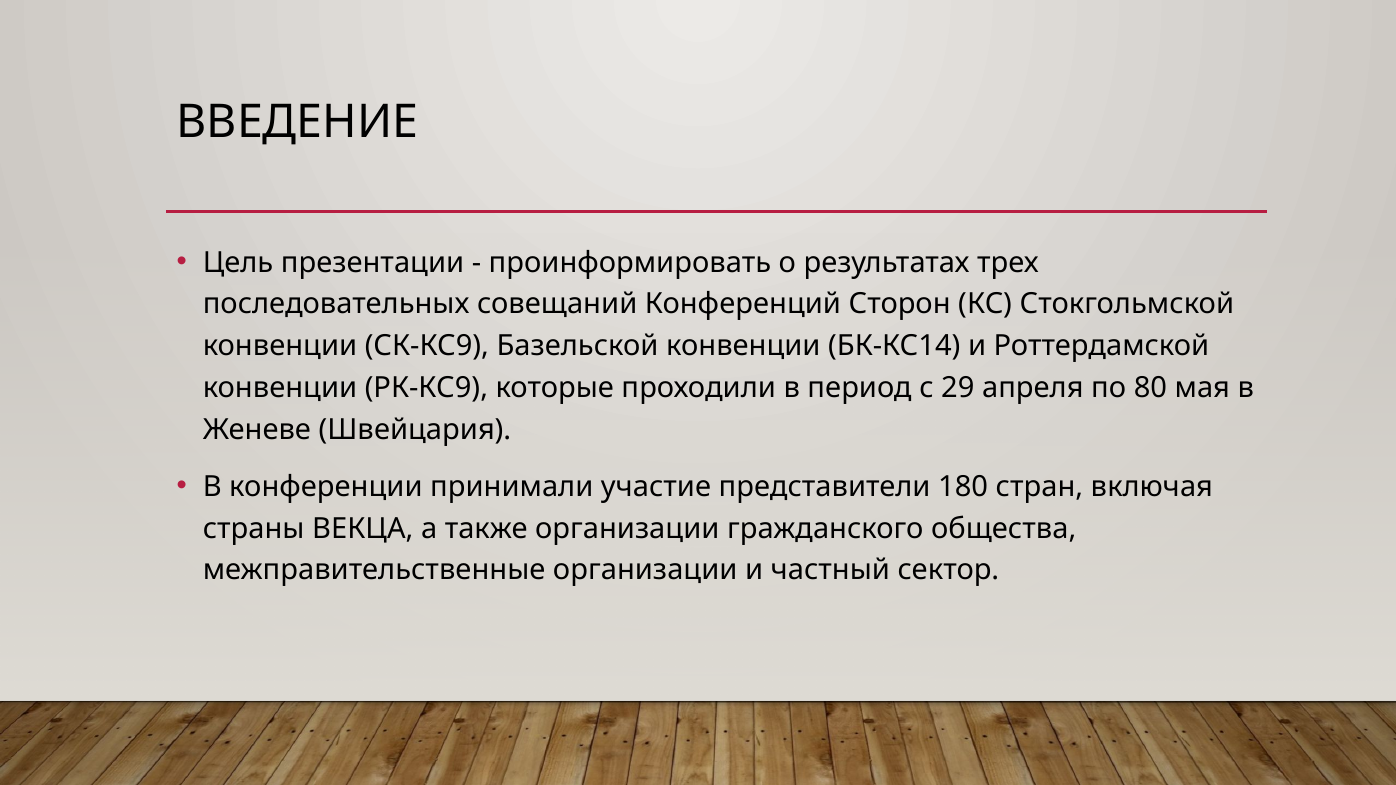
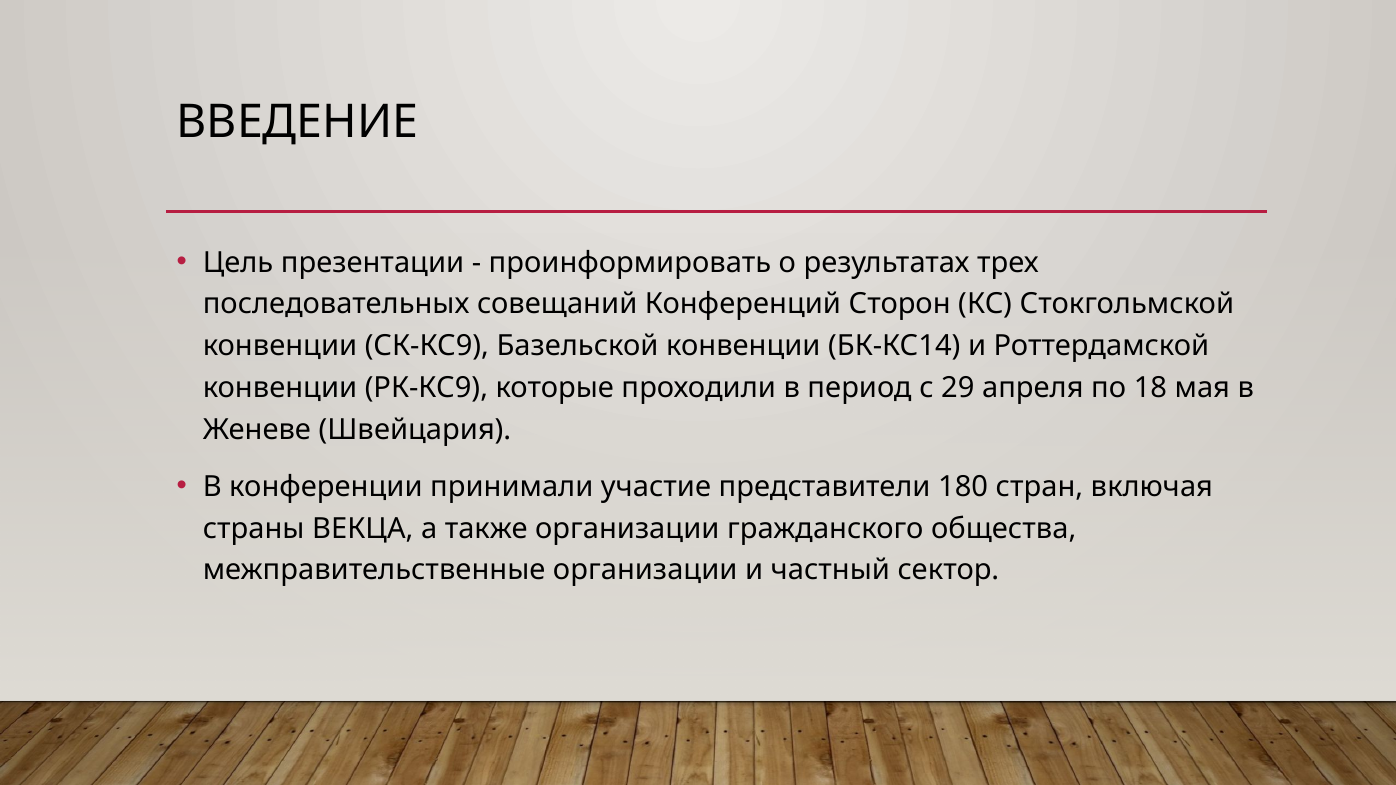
80: 80 -> 18 (1150, 388)
